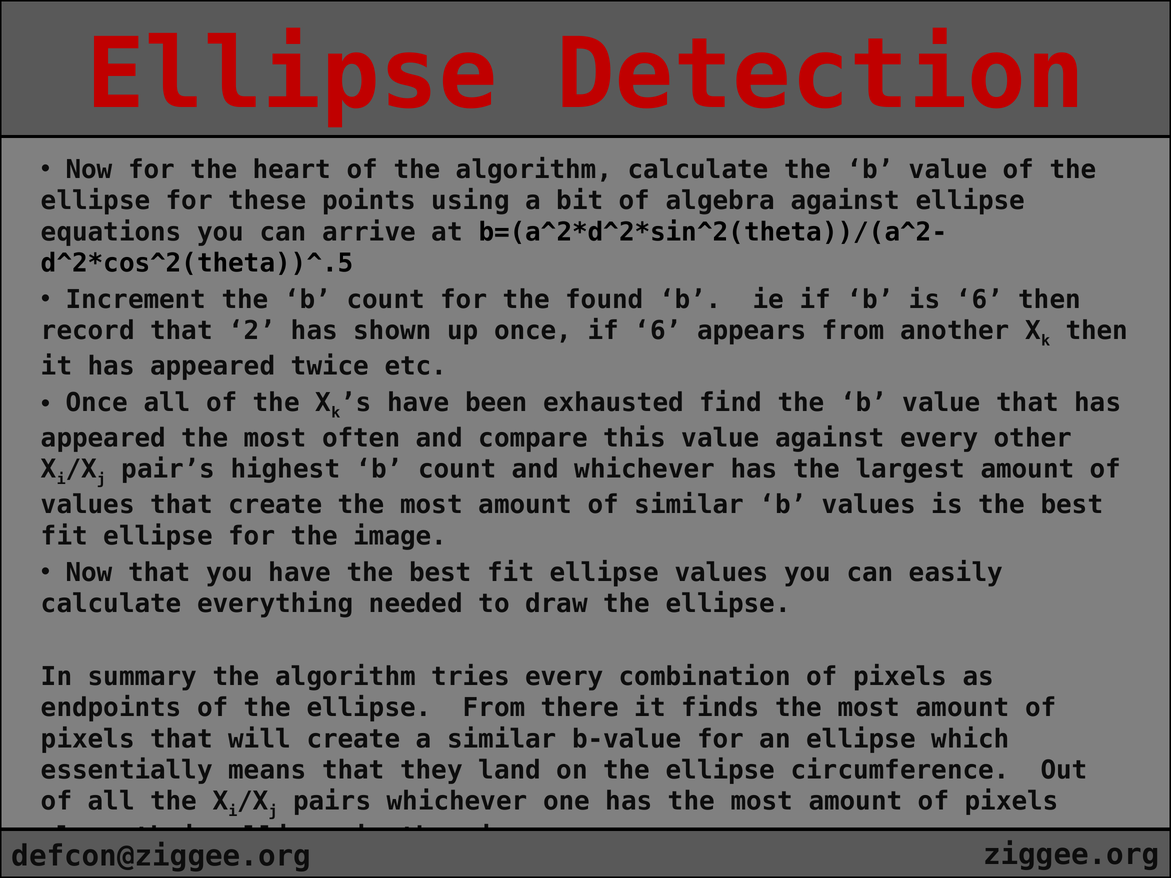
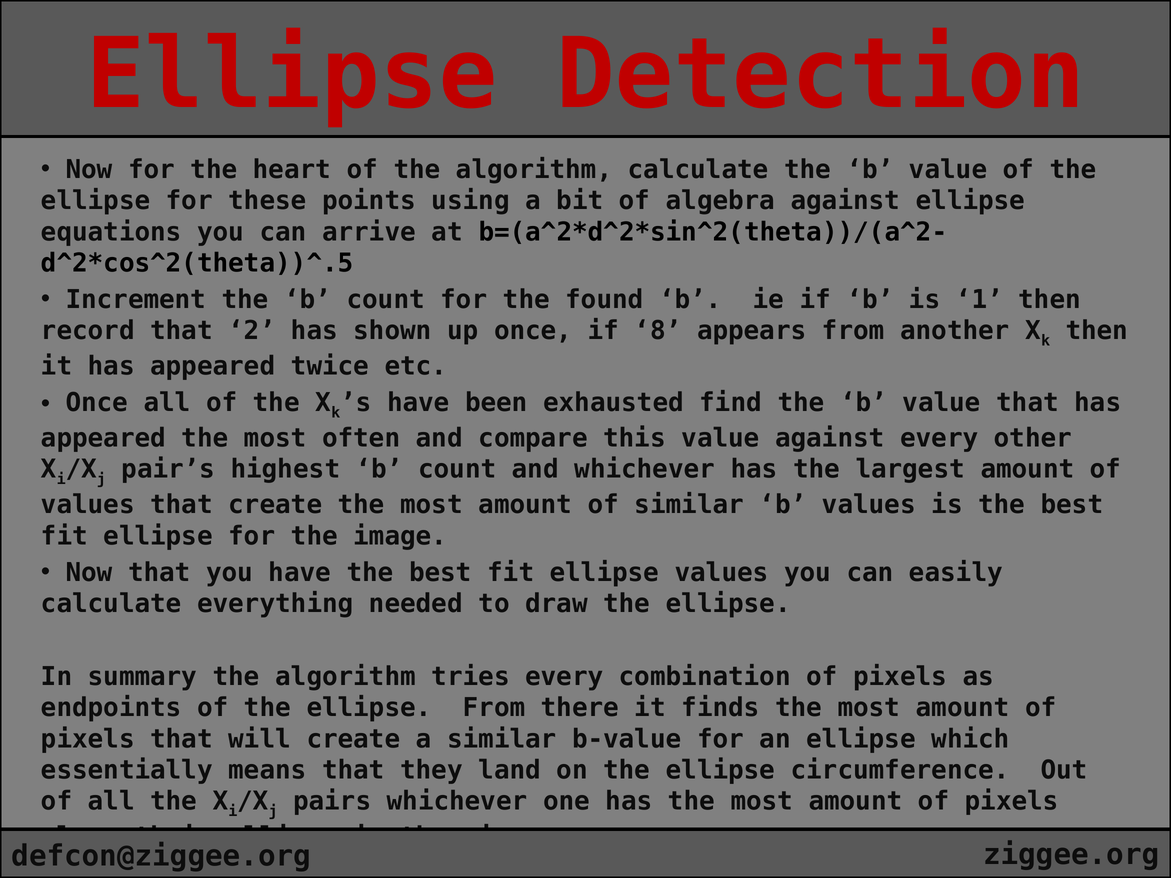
is 6: 6 -> 1 (979, 300)
if 6: 6 -> 8 (658, 331)
